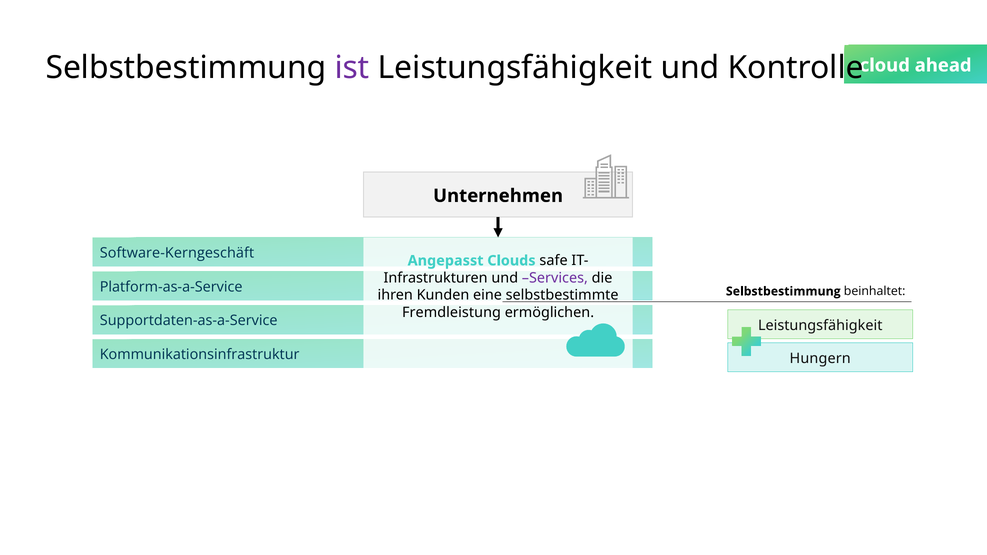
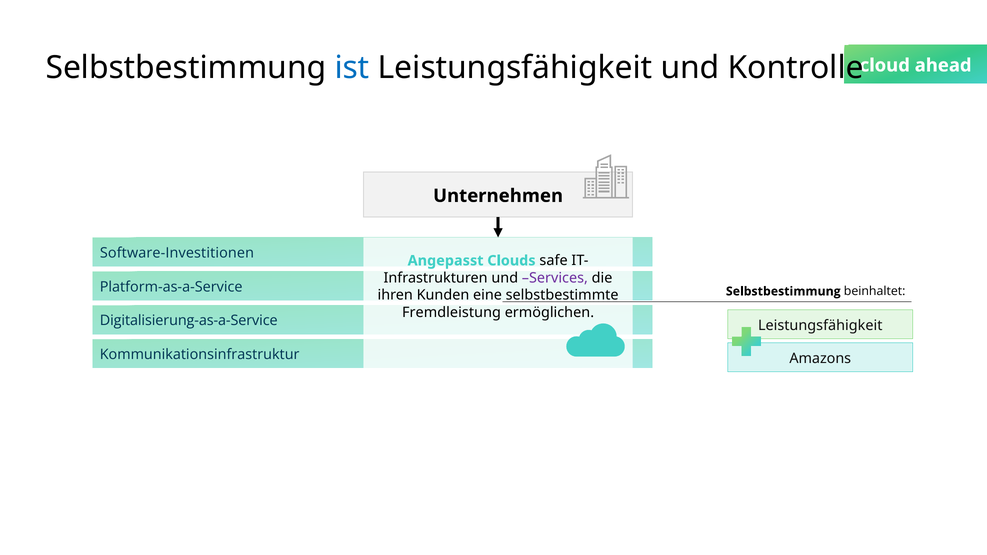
ist colour: purple -> blue (352, 68)
Software-Kerngeschäft: Software-Kerngeschäft -> Software-Investitionen (177, 253)
Supportdaten-as-a-Service: Supportdaten-as-a-Service -> Digitalisierung-as-a-Service (189, 321)
Hungern: Hungern -> Amazons (820, 358)
